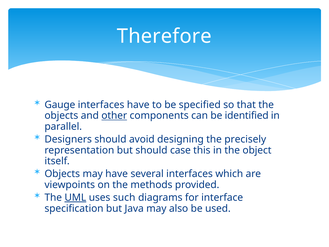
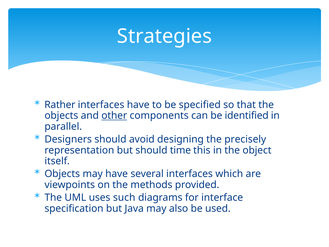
Therefore: Therefore -> Strategies (164, 36)
Gauge: Gauge -> Rather (60, 105)
case: case -> time (180, 150)
UML underline: present -> none (75, 197)
